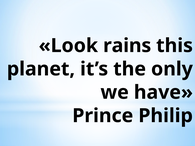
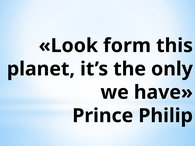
rains: rains -> form (127, 46)
